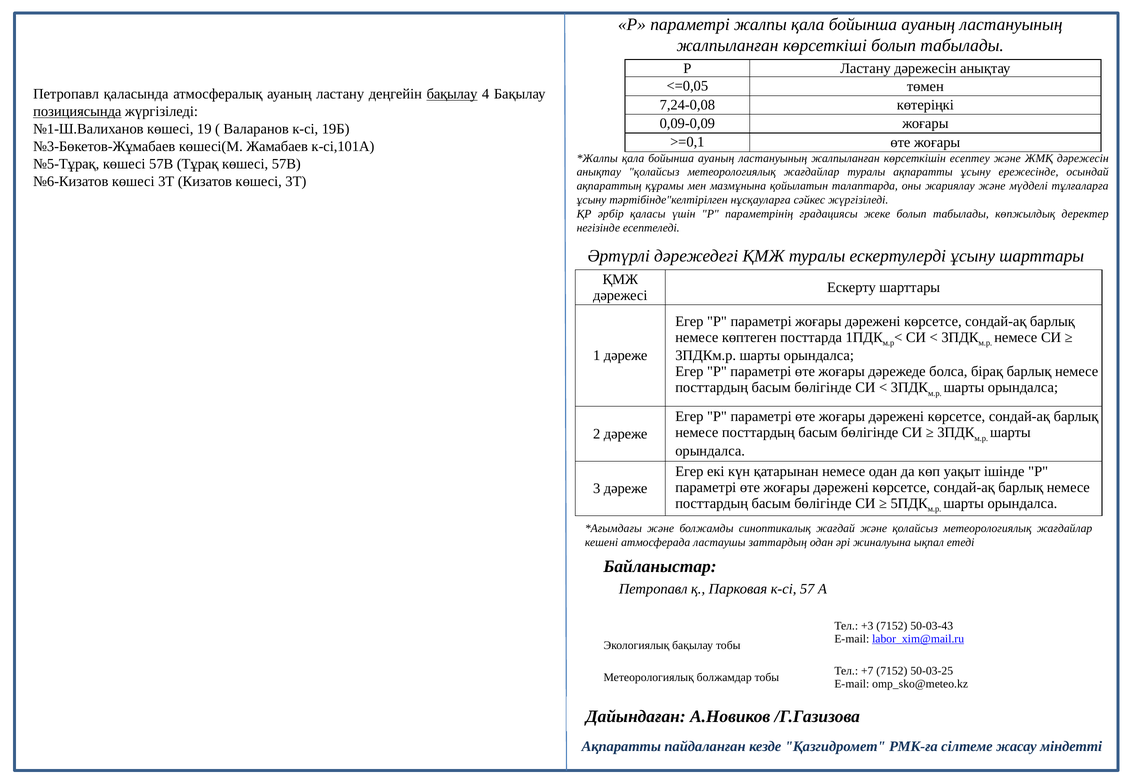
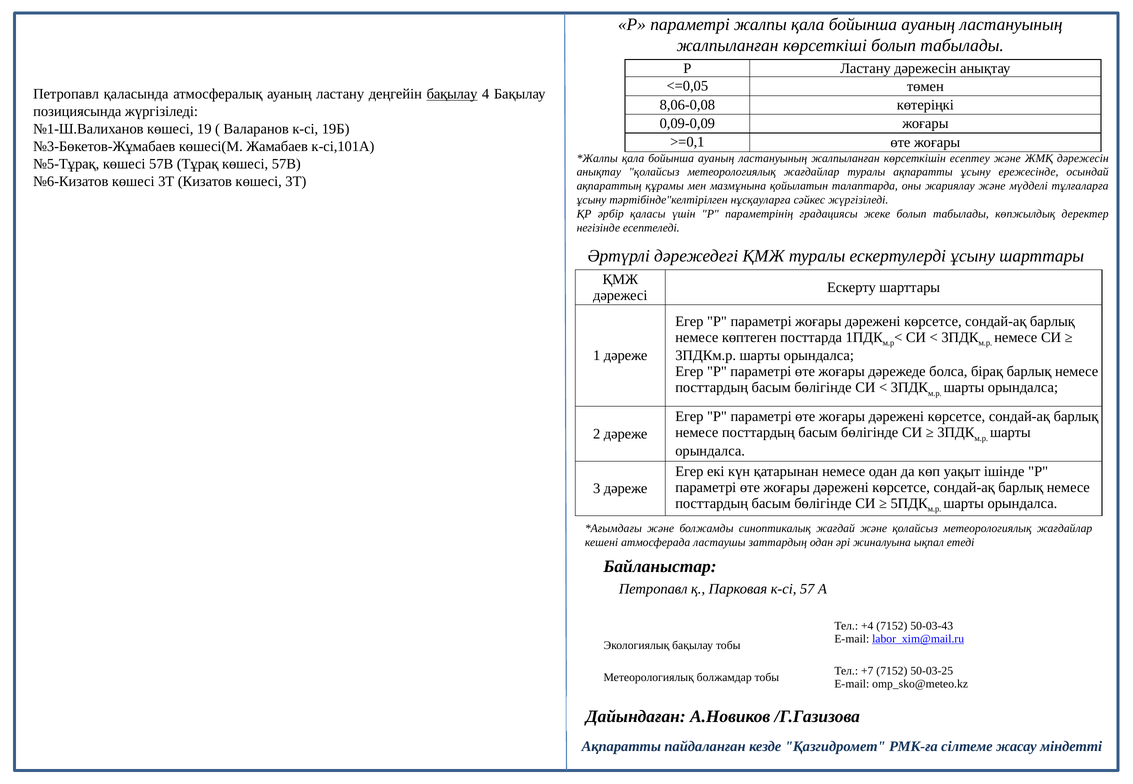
7,24-0,08: 7,24-0,08 -> 8,06-0,08 (687, 105)
позициясында underline: present -> none (77, 112)
+3: +3 -> +4 (867, 626)
